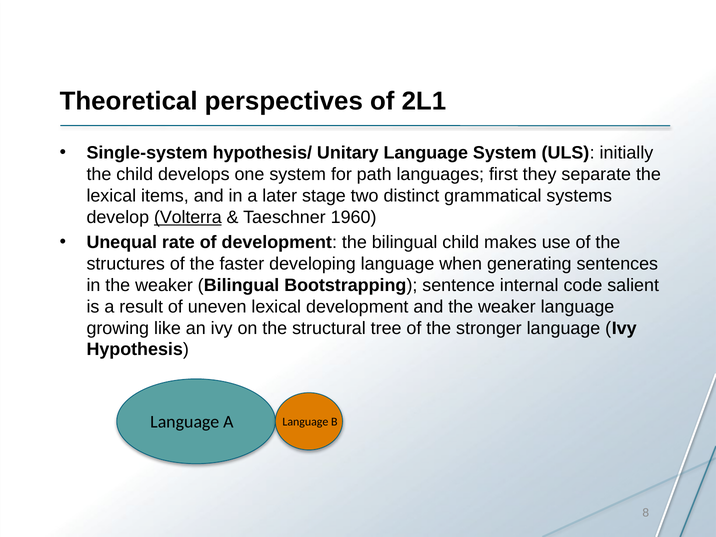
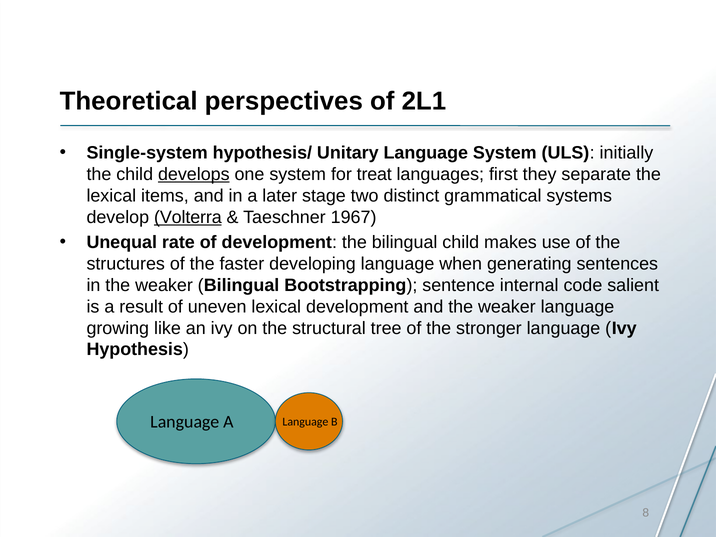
develops underline: none -> present (194, 174)
path: path -> treat (374, 174)
1960: 1960 -> 1967 (354, 217)
